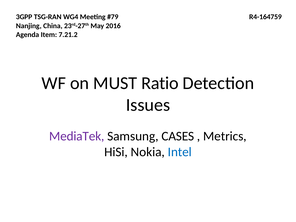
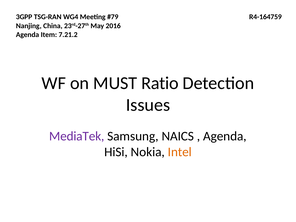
CASES: CASES -> NAICS (178, 136)
Metrics: Metrics -> Agenda (225, 136)
Intel colour: blue -> orange (180, 152)
